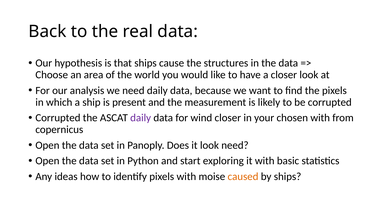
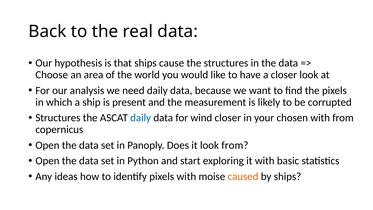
Corrupted: Corrupted -> Structures (58, 118)
daily colour: purple -> blue (141, 118)
look need: need -> from (235, 145)
